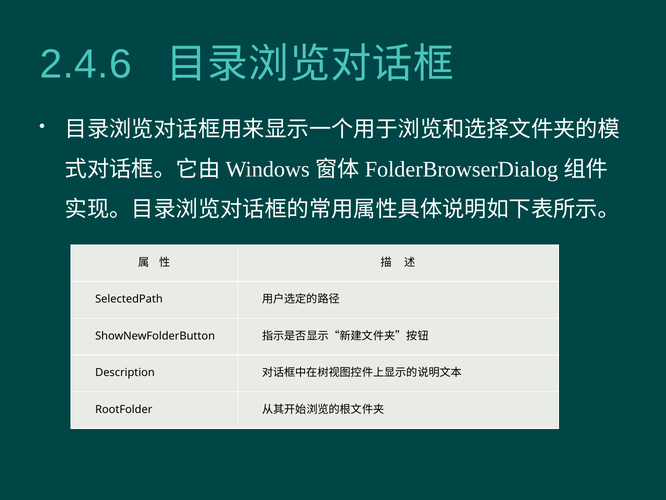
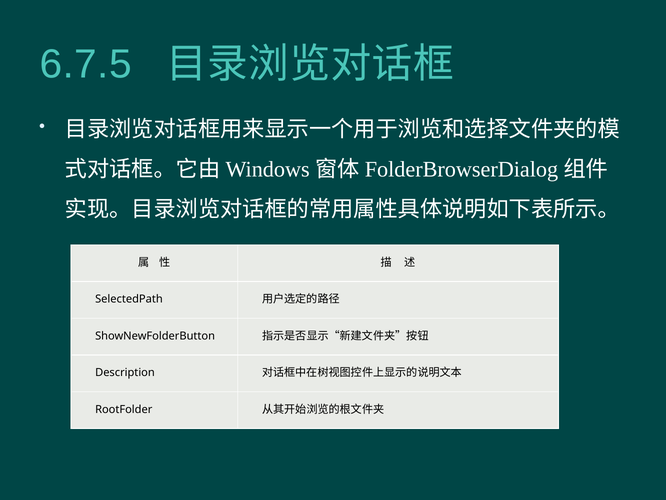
2.4.6: 2.4.6 -> 6.7.5 (86, 64)
